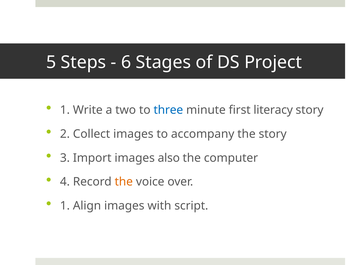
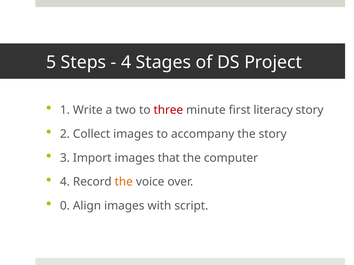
6: 6 -> 4 (126, 62)
three colour: blue -> red (168, 110)
also: also -> that (169, 158)
1: 1 -> 0 (65, 206)
